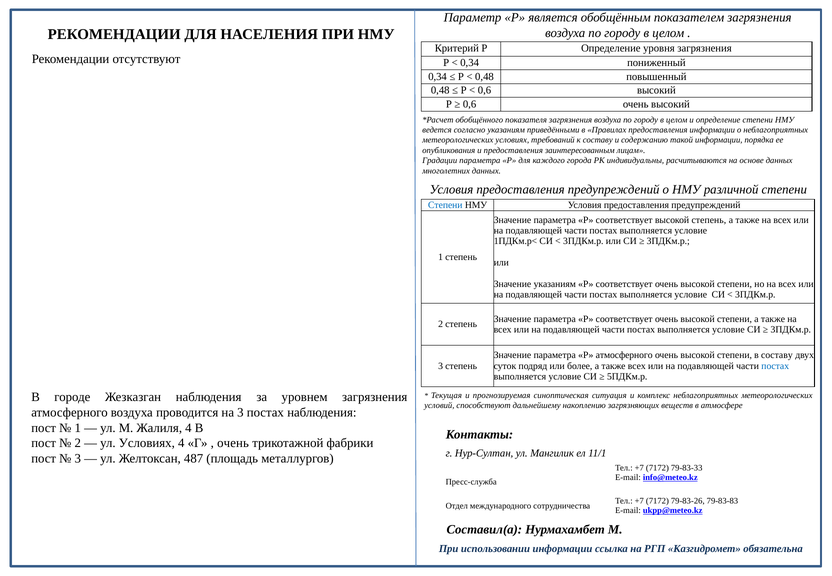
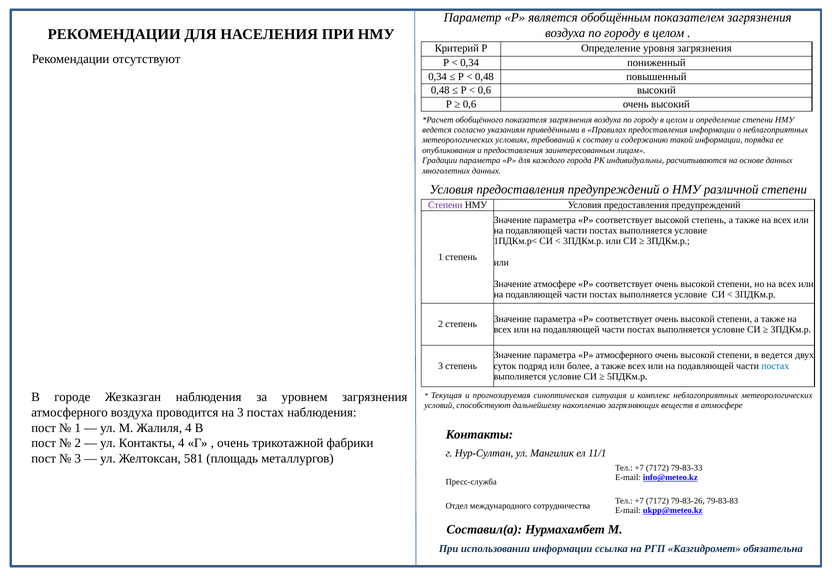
Степени colour: blue -> purple (445, 205)
Значение указаниям: указаниям -> атмосфере (555, 284)
в составу: составу -> ведется (777, 355)
ул Условиях: Условиях -> Контакты (147, 443)
487: 487 -> 581 (194, 459)
